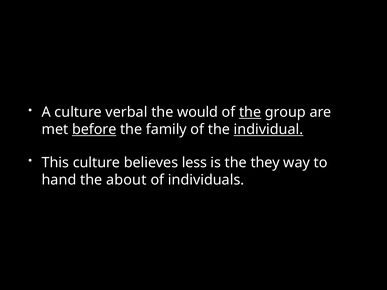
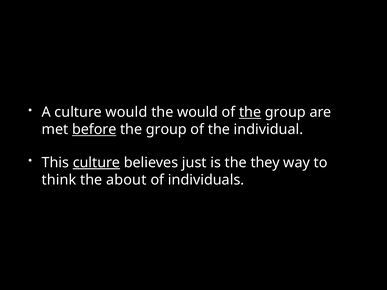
culture verbal: verbal -> would (126, 112)
family: family -> group (166, 130)
individual underline: present -> none (268, 130)
culture underline: none -> present (96, 163)
less: less -> just (194, 163)
hand: hand -> think (59, 180)
